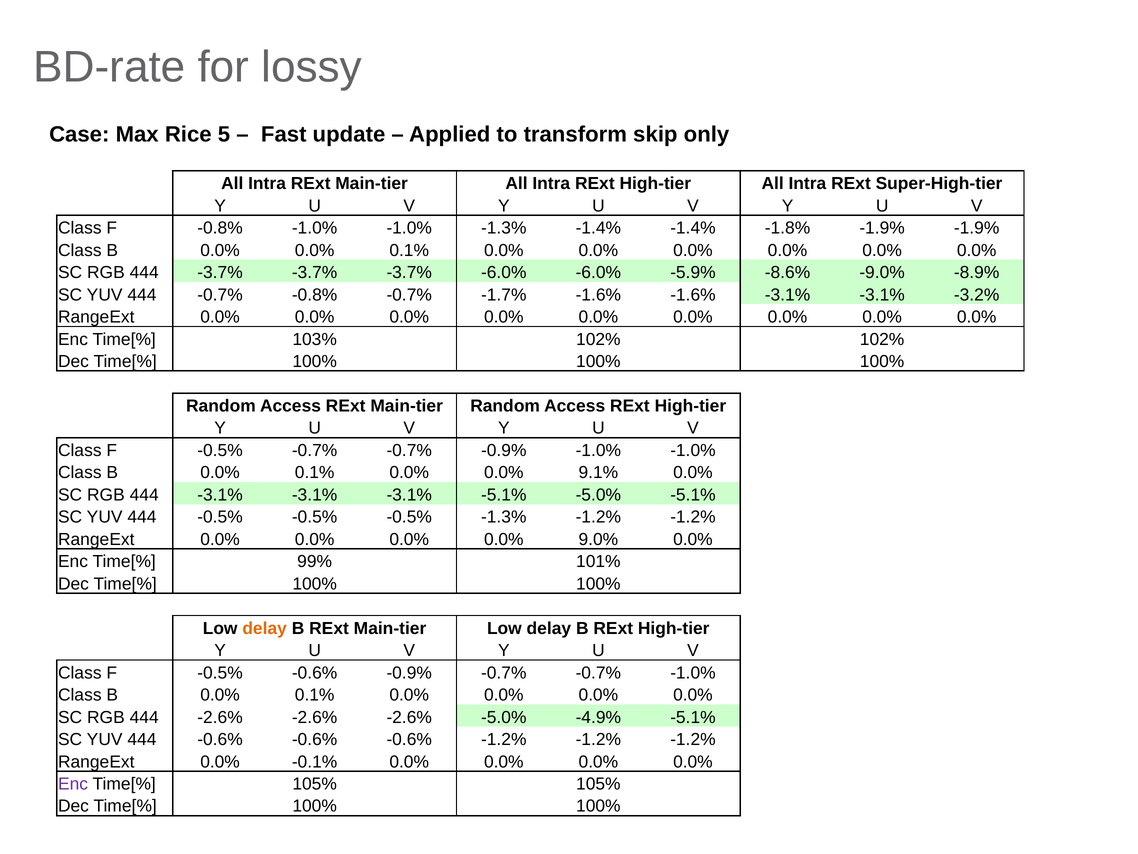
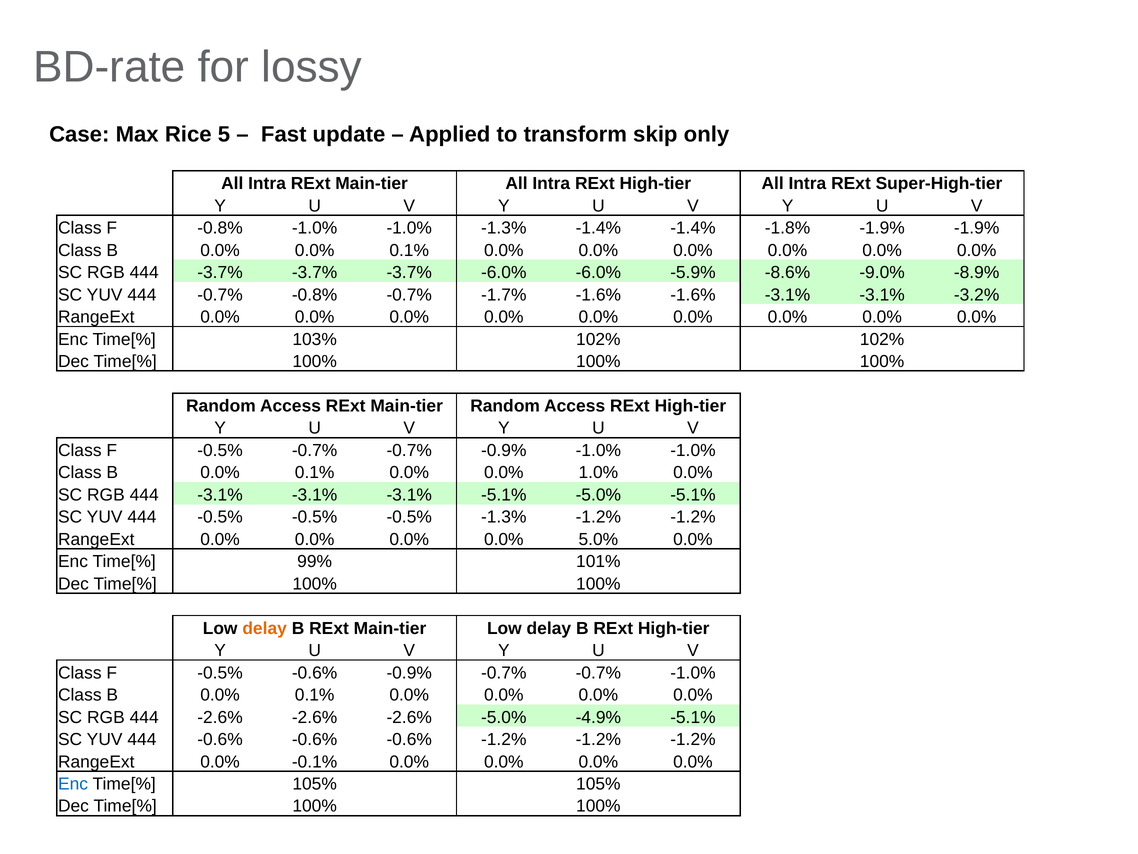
9.1%: 9.1% -> 1.0% (598, 472)
9.0%: 9.0% -> 5.0% (598, 539)
Enc colour: purple -> blue (73, 784)
